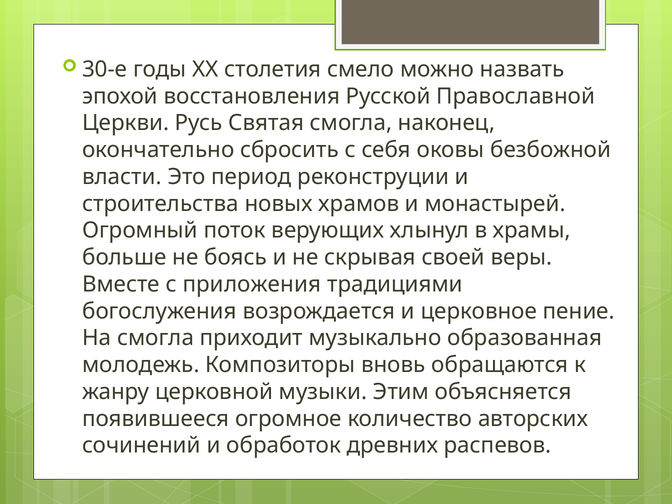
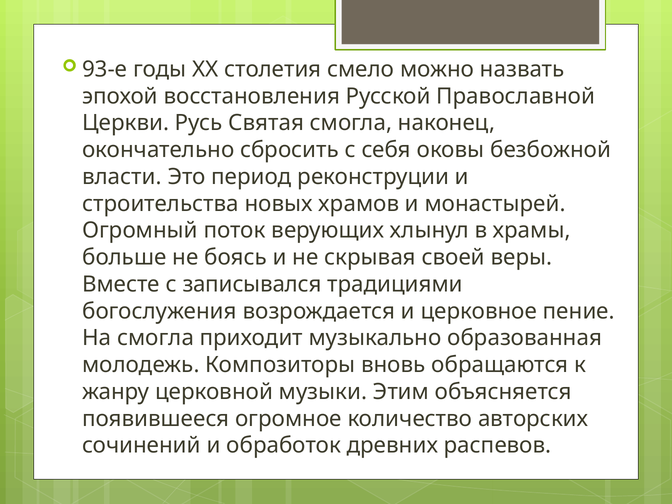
30-е: 30-е -> 93-е (105, 69)
приложения: приложения -> записывался (252, 284)
